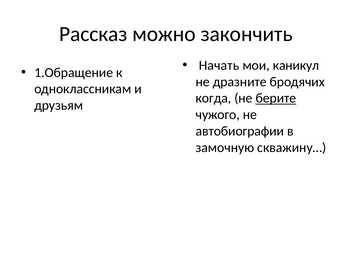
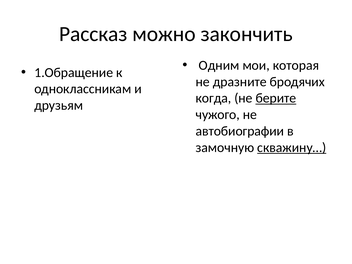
Начать: Начать -> Одним (219, 65)
каникул: каникул -> которая (296, 65)
скважину… underline: none -> present (292, 147)
